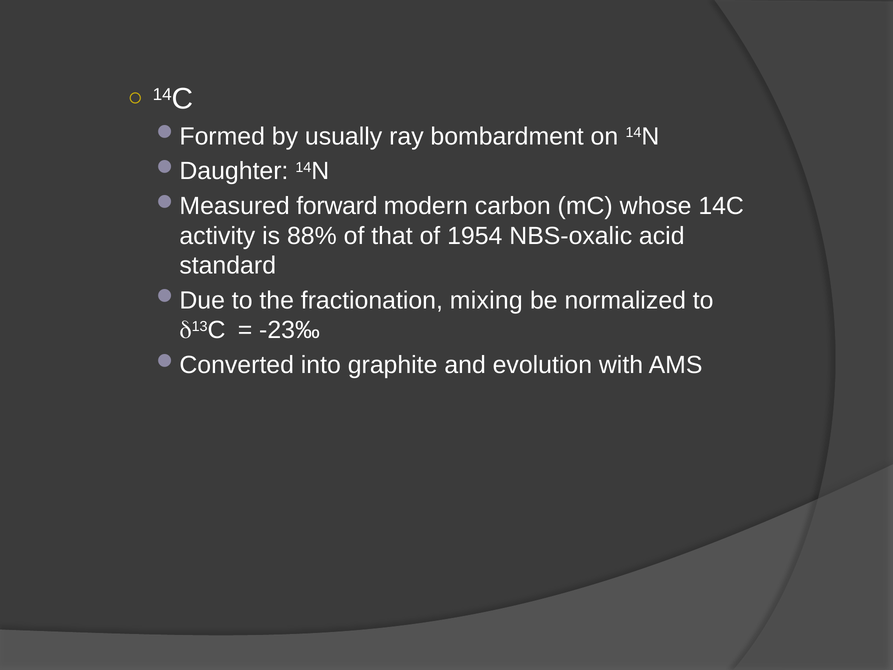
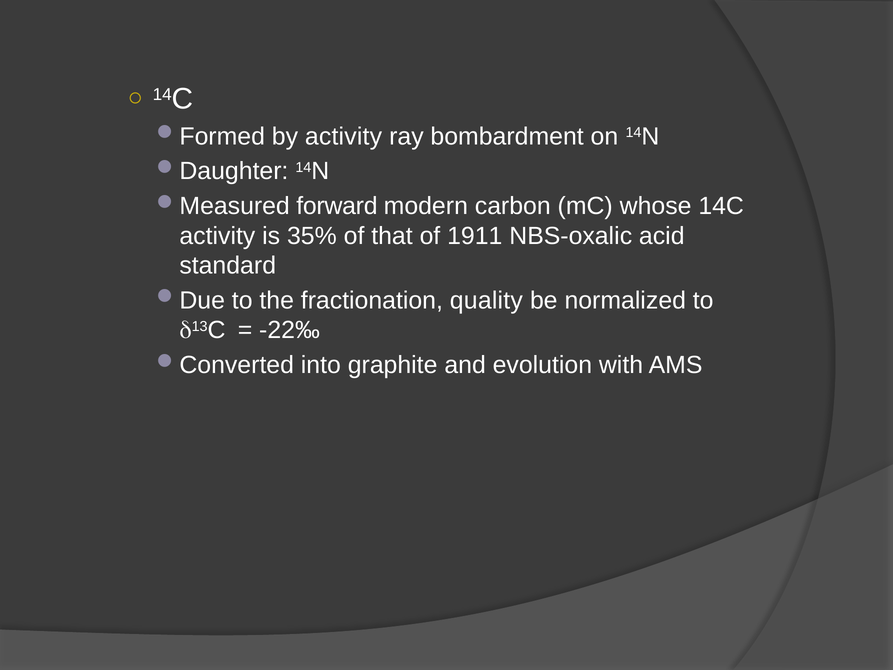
by usually: usually -> activity (344, 136)
88%: 88% -> 35% (312, 236)
1954: 1954 -> 1911 (475, 236)
mixing: mixing -> quality (486, 300)
-23‰: -23‰ -> -22‰ (289, 330)
